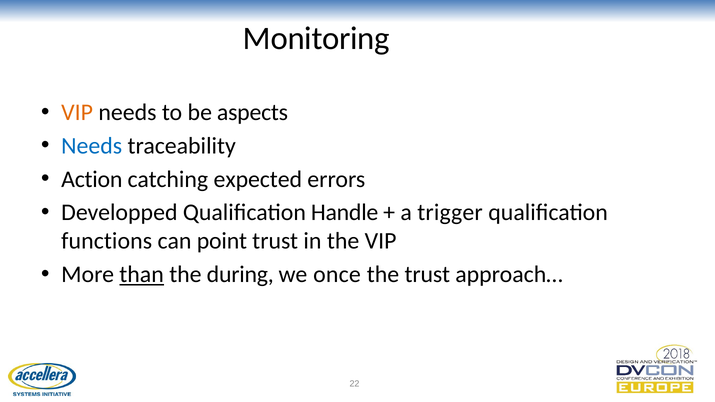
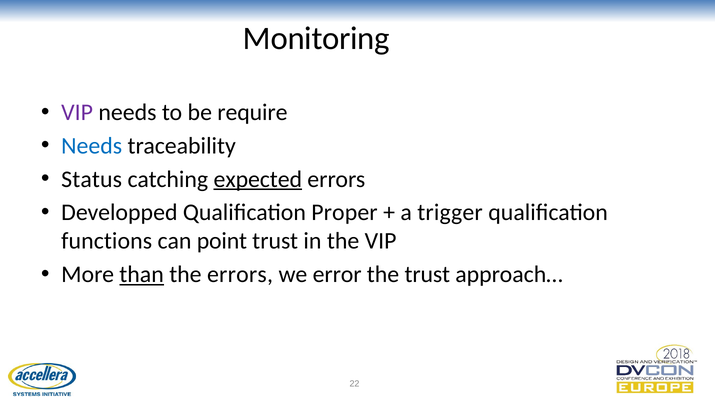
VIP colour: orange -> purple (77, 112)
aspects: aspects -> require (252, 112)
Action: Action -> Status (92, 179)
expected underline: none -> present (258, 179)
Handle: Handle -> Proper (344, 213)
the during: during -> errors (240, 275)
once: once -> error (337, 275)
